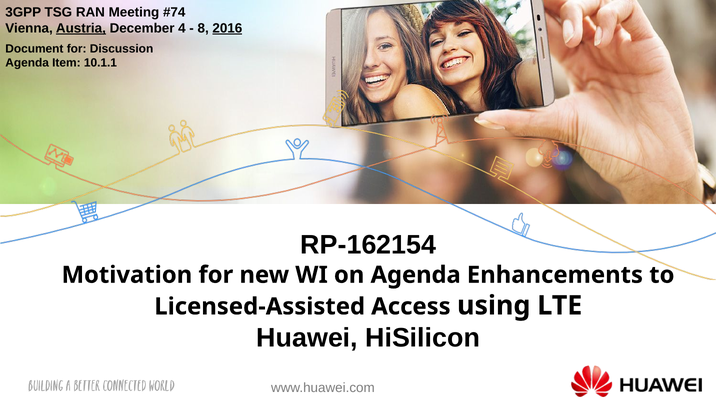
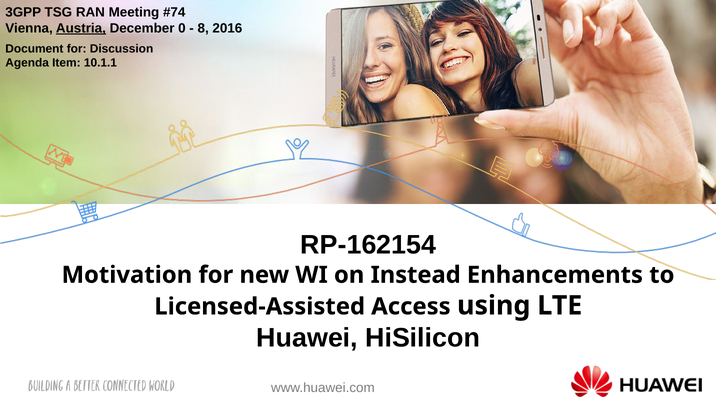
4: 4 -> 0 (182, 28)
2016 underline: present -> none (227, 28)
on Agenda: Agenda -> Instead (416, 275)
